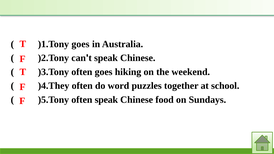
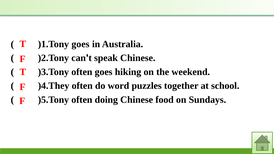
often speak: speak -> doing (106, 100)
